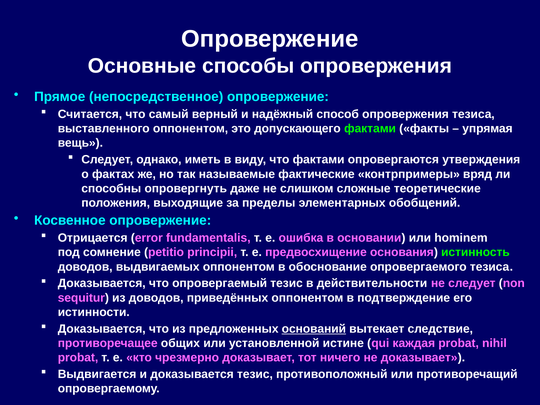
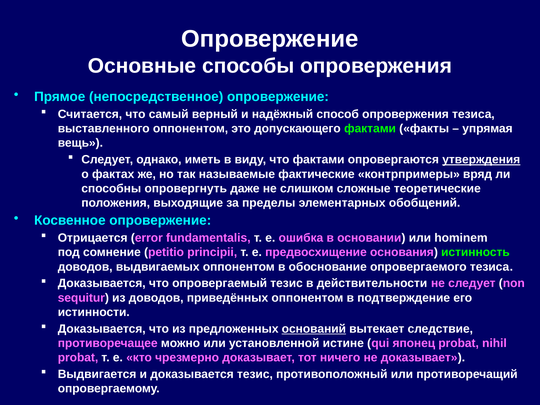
утверждения underline: none -> present (481, 160)
общих: общих -> можно (180, 343)
каждая: каждая -> японец (414, 343)
